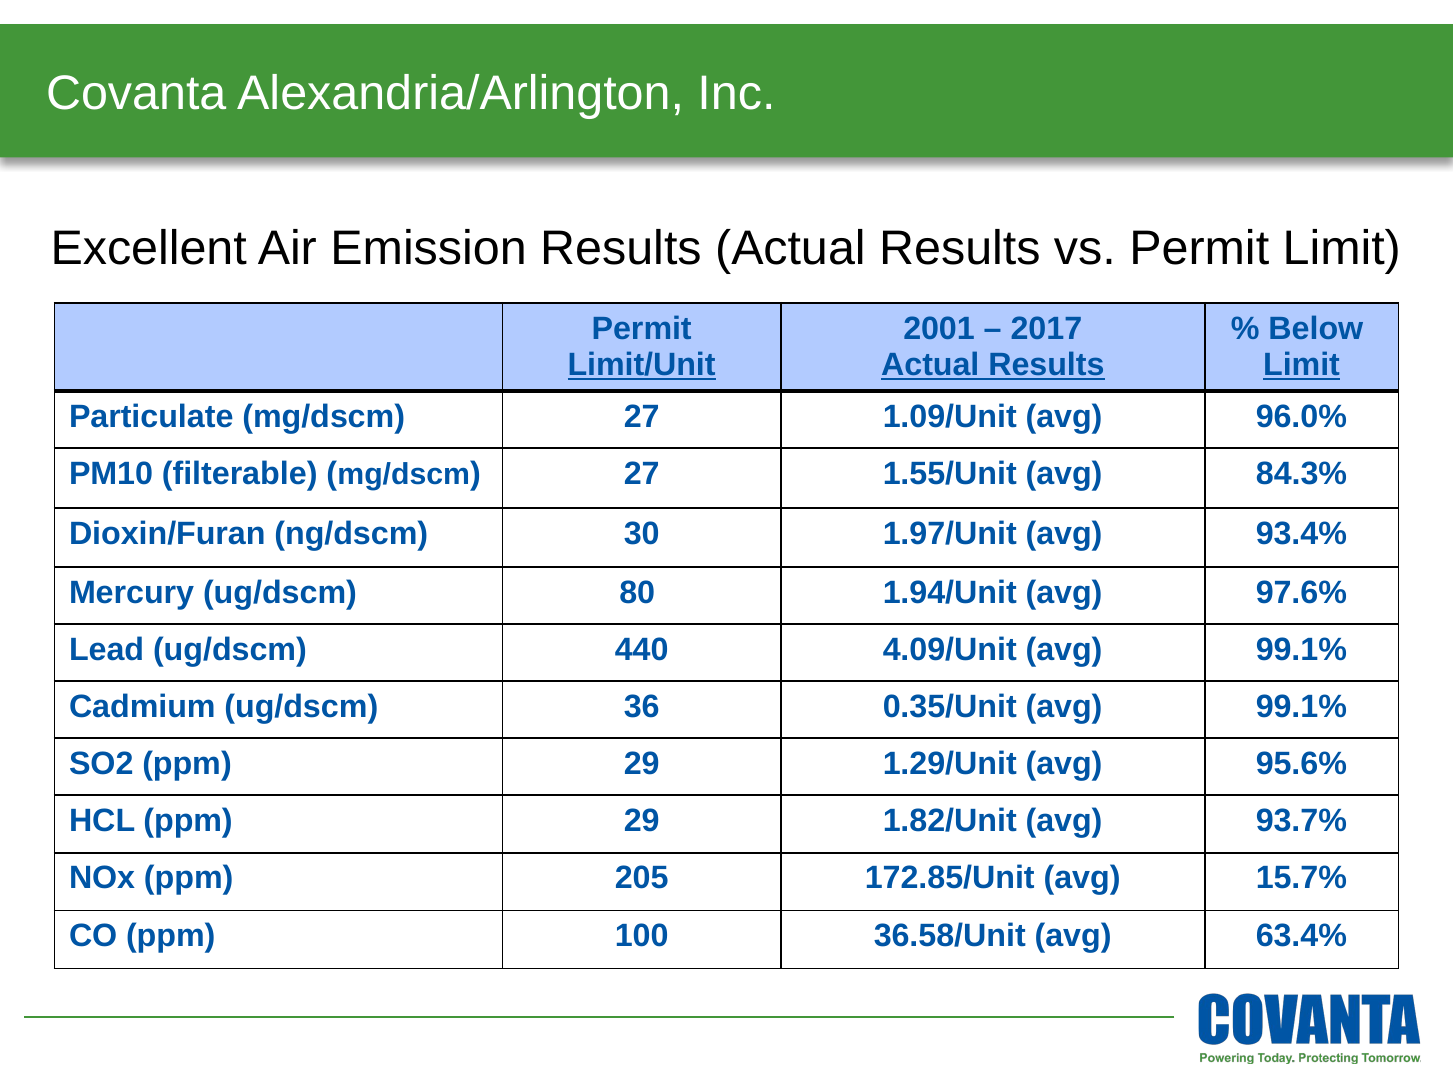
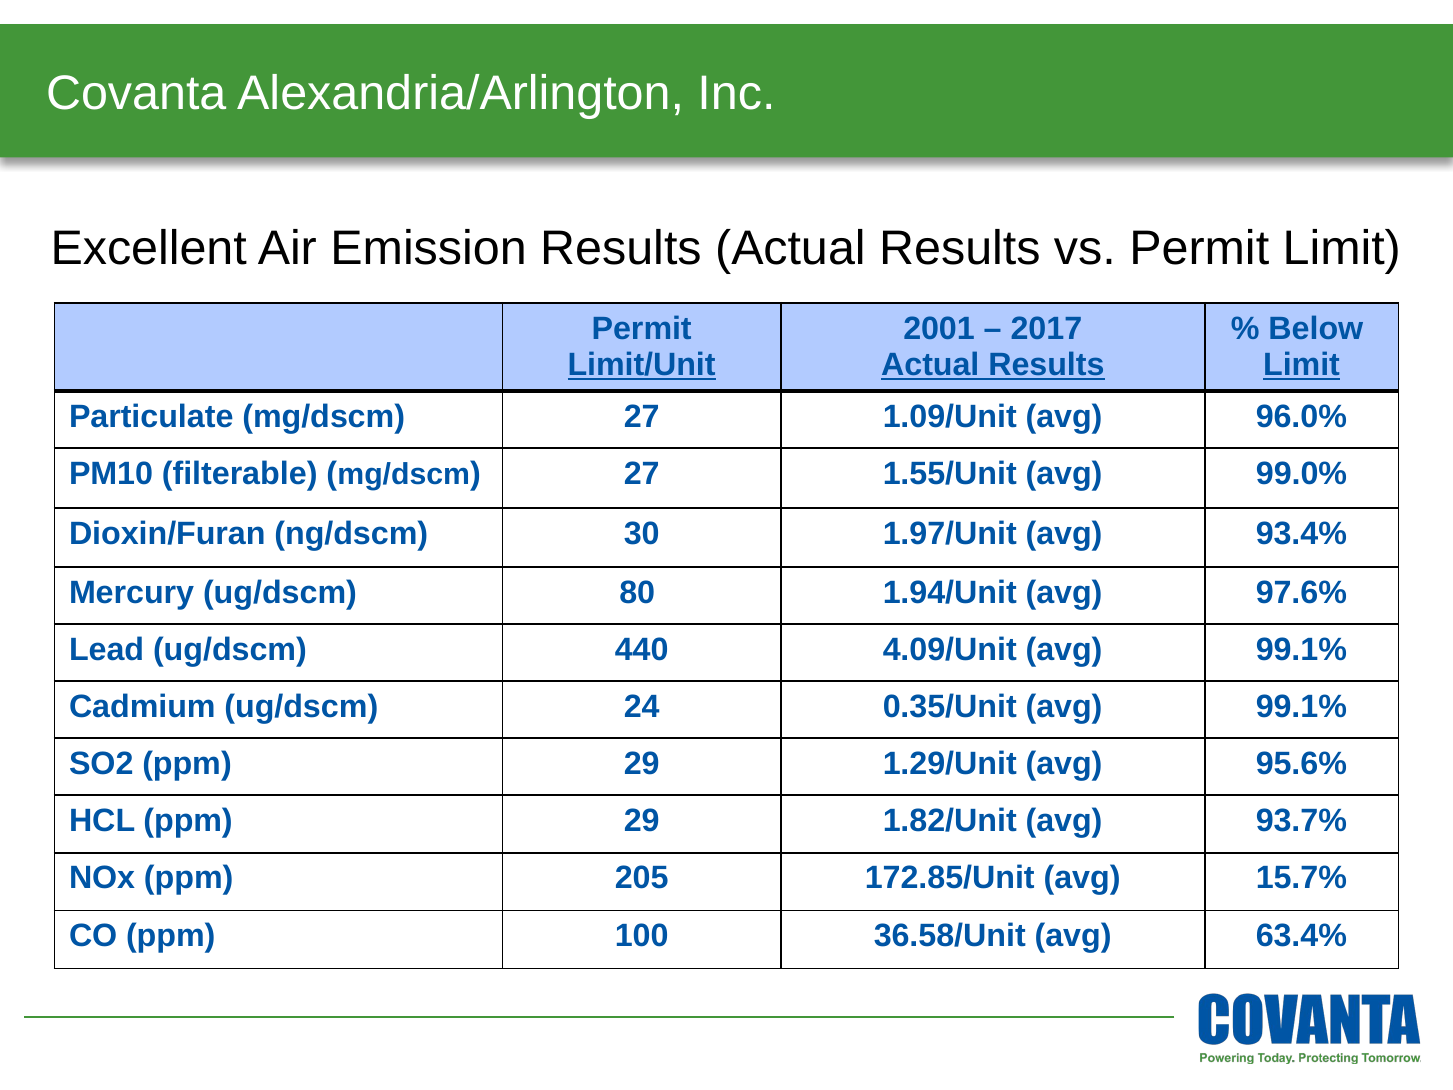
84.3%: 84.3% -> 99.0% (1302, 474)
36: 36 -> 24 (642, 707)
